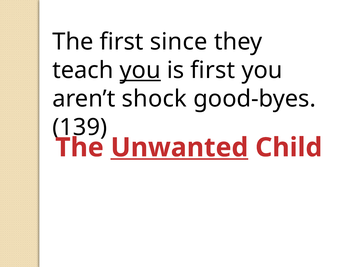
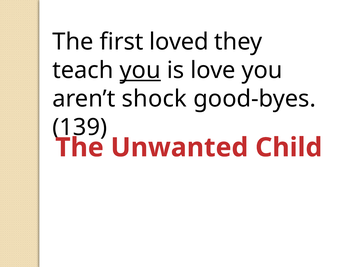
since: since -> loved (179, 42)
is first: first -> love (213, 70)
Unwanted underline: present -> none (179, 147)
